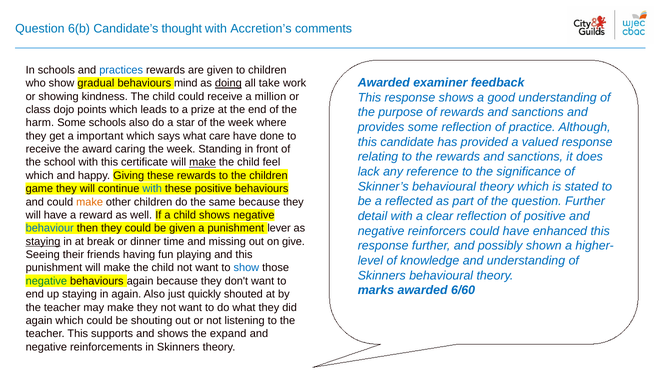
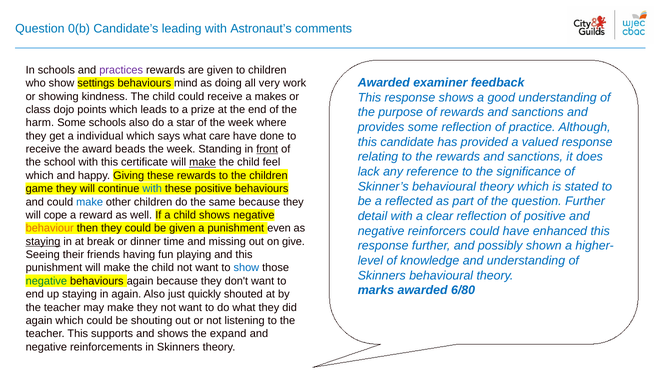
6(b: 6(b -> 0(b (79, 29)
thought: thought -> leading (182, 29)
Accretion’s: Accretion’s -> Astronaut’s (261, 29)
practices colour: blue -> purple (121, 70)
gradual: gradual -> settings (96, 83)
doing underline: present -> none (228, 83)
take: take -> very (269, 83)
million: million -> makes (271, 96)
important: important -> individual (100, 136)
caring: caring -> beads (130, 149)
front underline: none -> present (267, 149)
make colour: orange -> blue (90, 202)
will have: have -> cope (55, 215)
behaviour colour: blue -> orange (50, 228)
lever: lever -> even (279, 228)
6/60: 6/60 -> 6/80 (463, 290)
